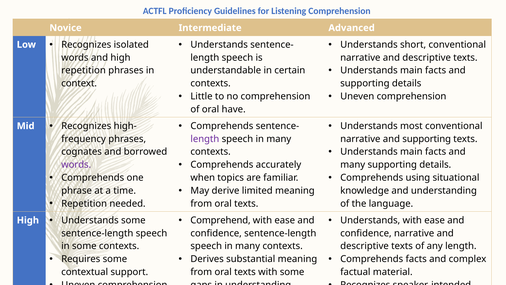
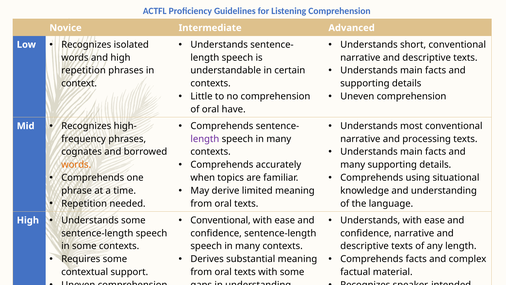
narrative and supporting: supporting -> processing (427, 139)
words colour: purple -> orange (76, 165)
Comprehend: Comprehend -> Conventional (220, 220)
